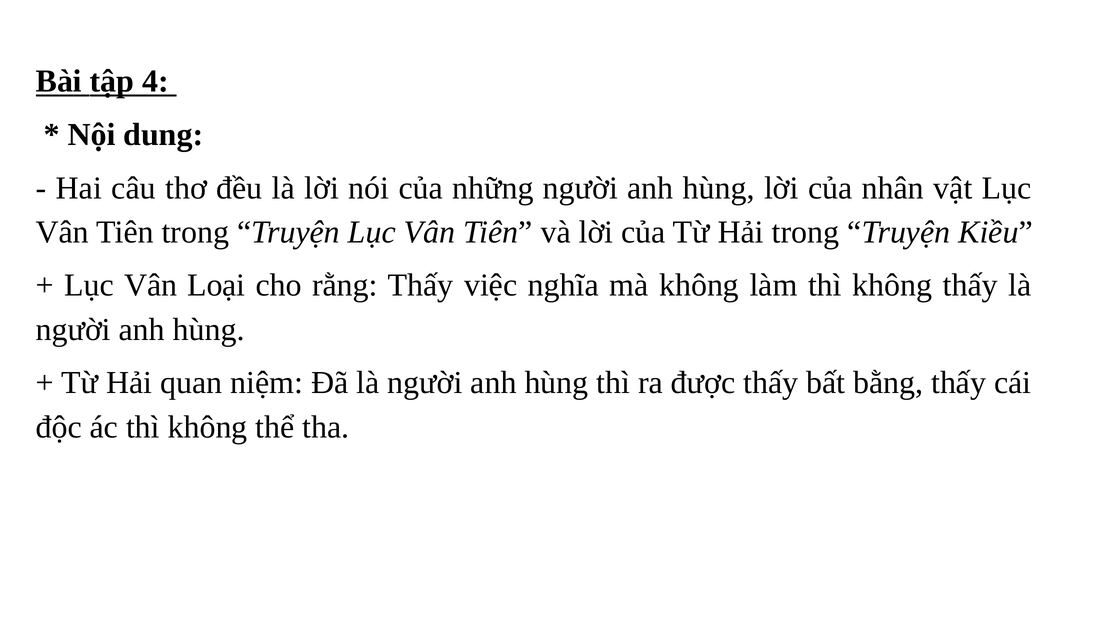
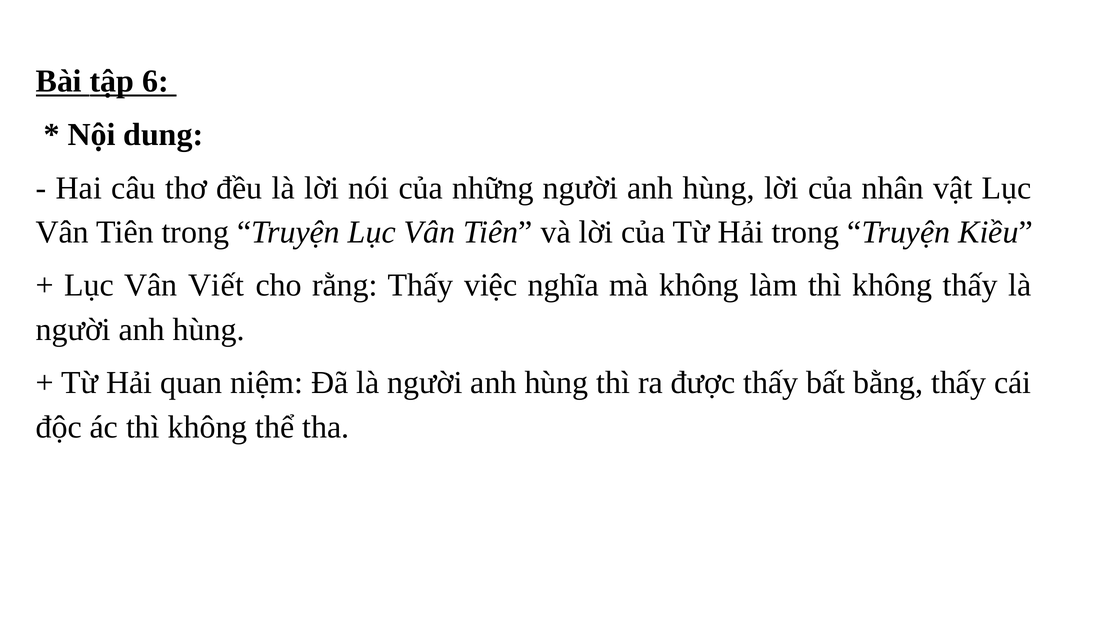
4: 4 -> 6 (155, 81)
Loại: Loại -> Viết (216, 285)
